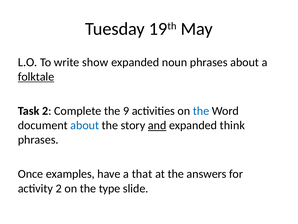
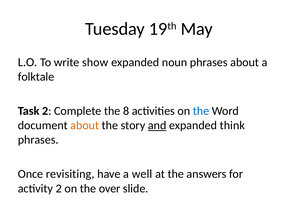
folktale underline: present -> none (36, 77)
9: 9 -> 8 (126, 111)
about colour: blue -> orange (85, 125)
examples: examples -> revisiting (70, 174)
that: that -> well (142, 174)
type: type -> over (110, 188)
